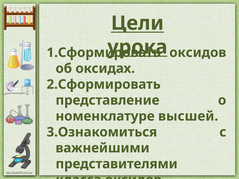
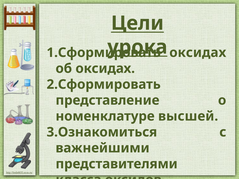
оксидов: оксидов -> оксидах (198, 53)
